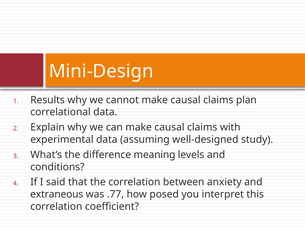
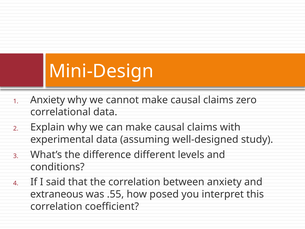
Results: Results -> Anxiety (48, 100)
plan: plan -> zero (246, 100)
meaning: meaning -> different (154, 155)
.77: .77 -> .55 (115, 194)
